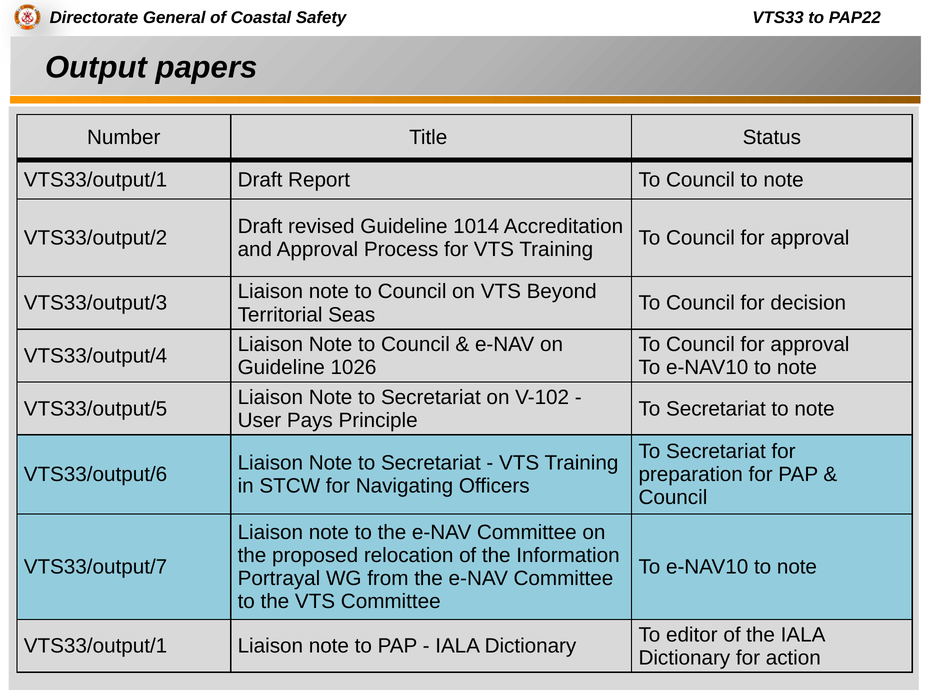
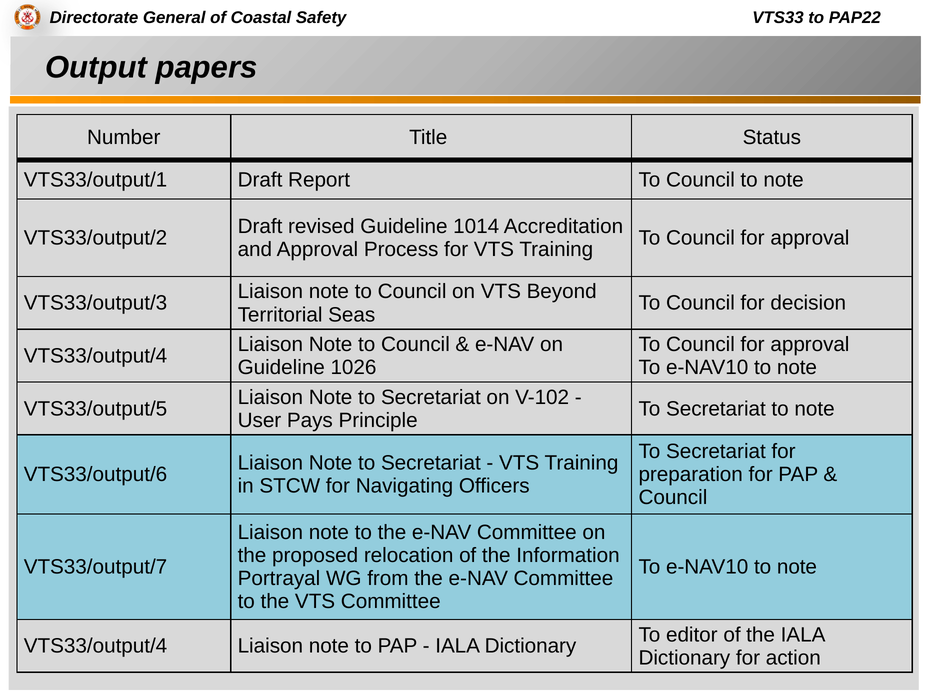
VTS33/output/1: VTS33/output/1 -> VTS33/output/4 (96, 646)
